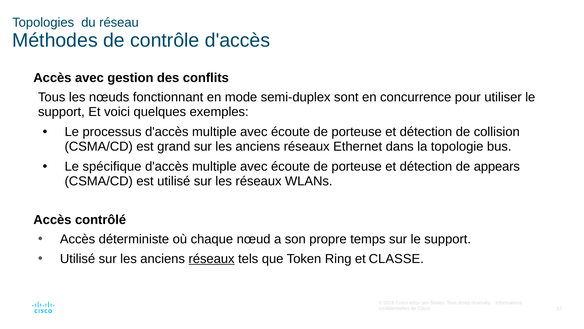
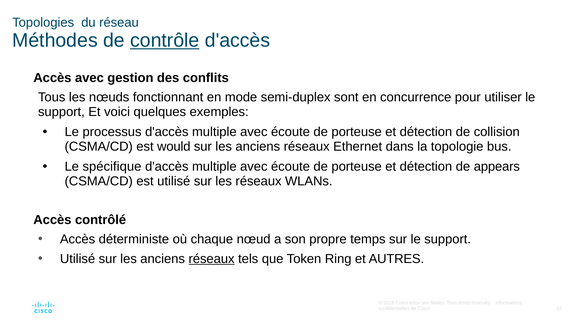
contrôle underline: none -> present (165, 40)
grand: grand -> would (174, 146)
CLASSE: CLASSE -> AUTRES (396, 258)
